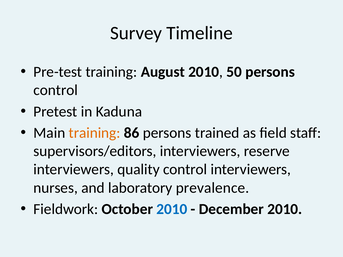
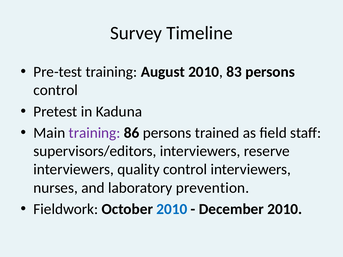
50: 50 -> 83 (234, 72)
training colour: orange -> purple (95, 133)
prevalence: prevalence -> prevention (213, 188)
